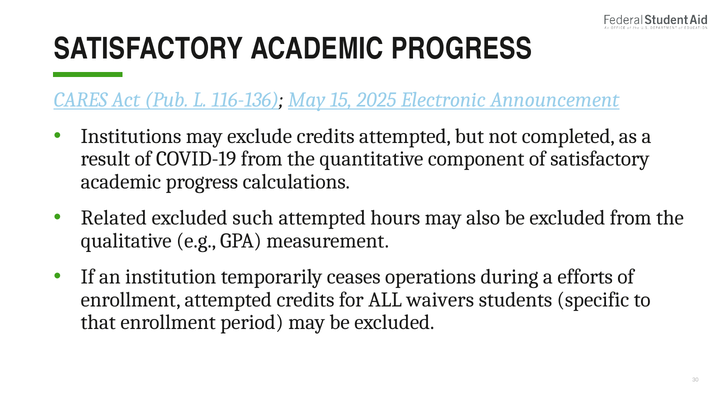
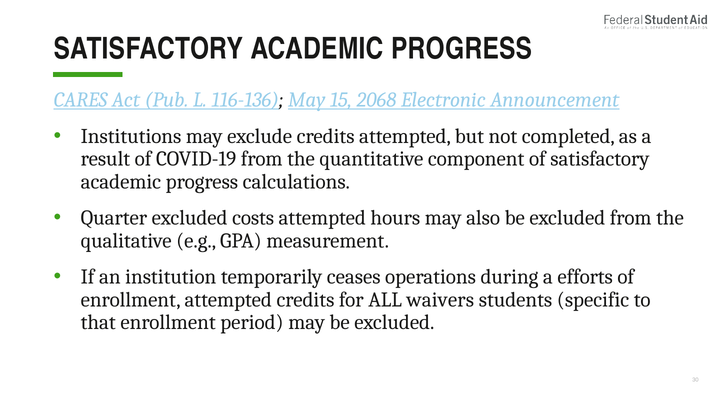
2025: 2025 -> 2068 (376, 100)
Related: Related -> Quarter (114, 218)
such: such -> costs (253, 218)
